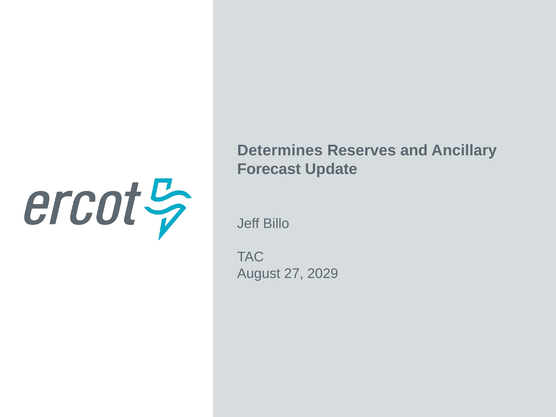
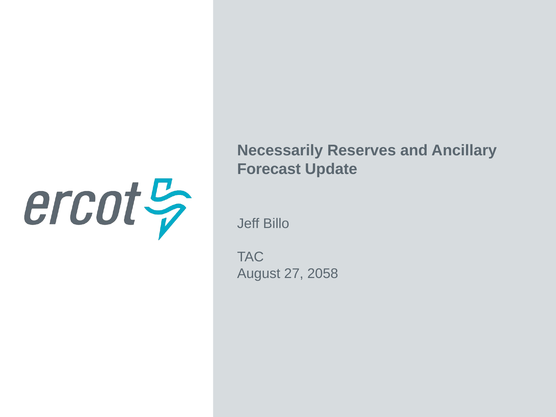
Determines: Determines -> Necessarily (280, 150)
2029: 2029 -> 2058 (323, 274)
